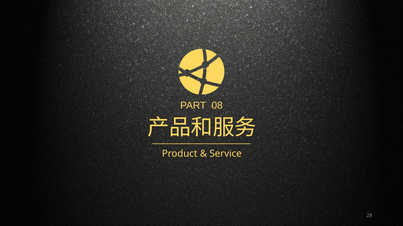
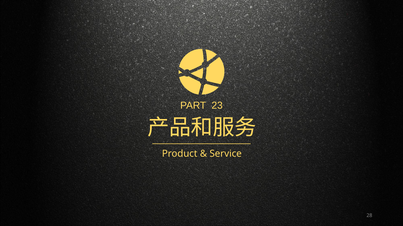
08: 08 -> 23 (217, 106)
